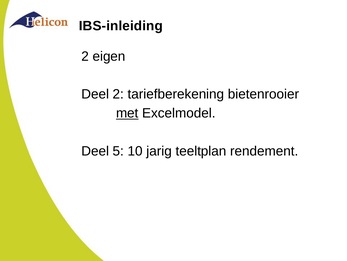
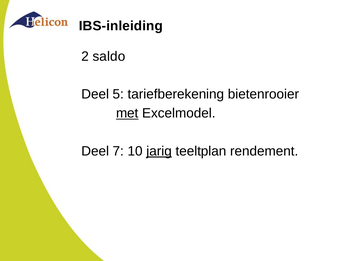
eigen: eigen -> saldo (109, 56)
Deel 2: 2 -> 5 (118, 94)
5: 5 -> 7 (118, 151)
jarig underline: none -> present (159, 151)
